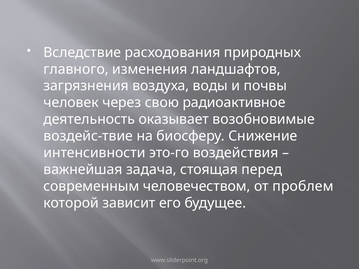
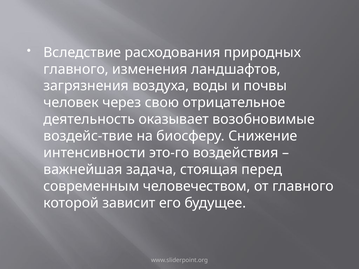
радиоактивное: радиоактивное -> отрицательное (234, 103)
от проблем: проблем -> главного (303, 187)
